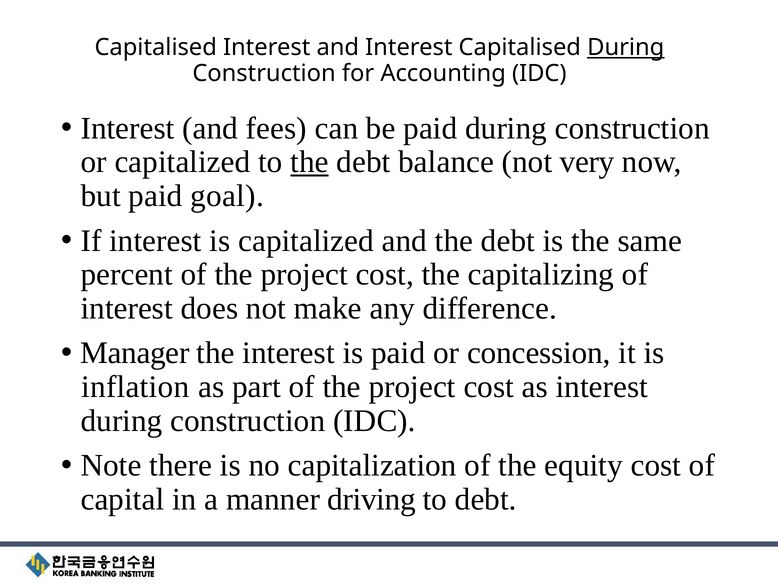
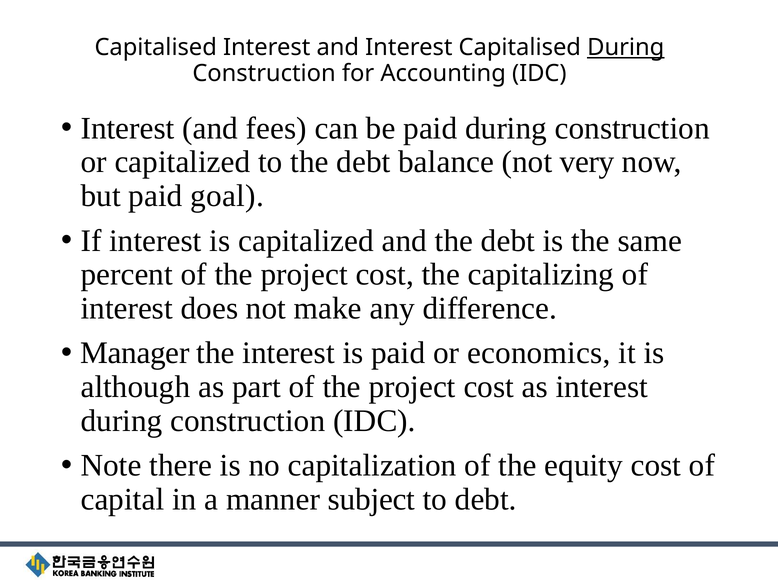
the underline: present -> none (310, 162)
concession: concession -> economics (539, 353)
inflation: inflation -> although (135, 387)
driving: driving -> subject (371, 499)
